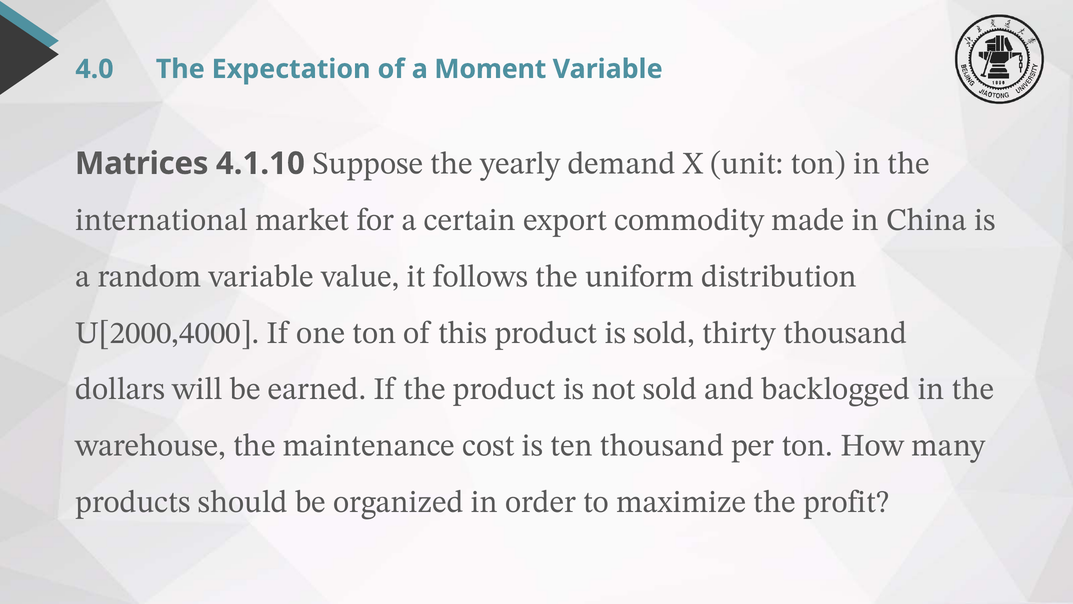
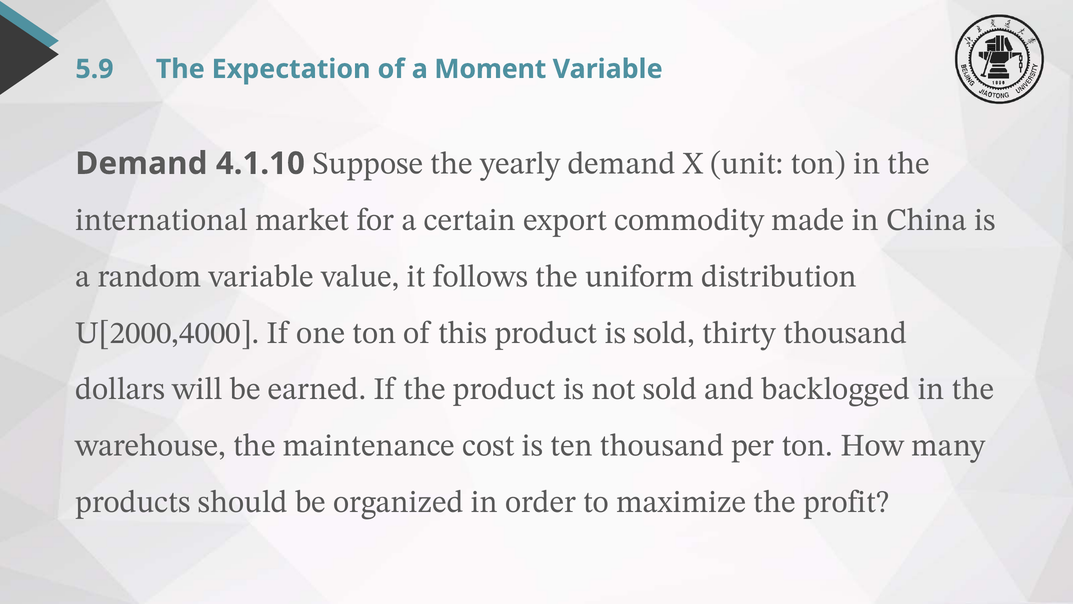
4.0: 4.0 -> 5.9 (94, 69)
Matrices: Matrices -> Demand (141, 163)
